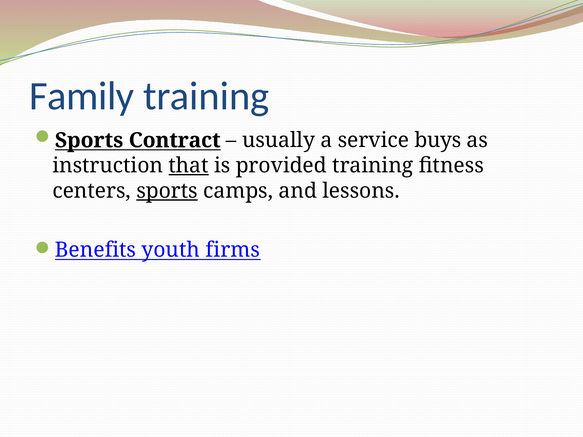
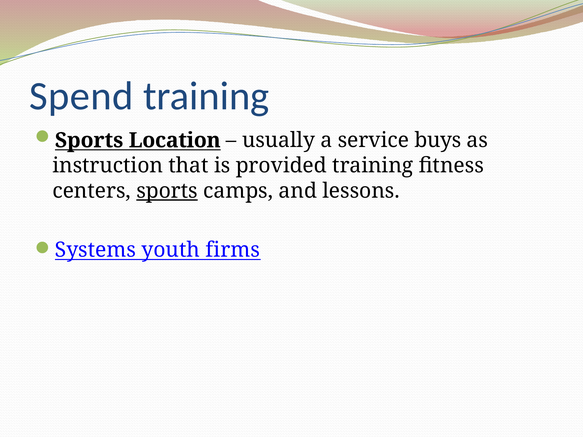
Family: Family -> Spend (81, 96)
Contract: Contract -> Location (175, 140)
that underline: present -> none (189, 166)
Benefits: Benefits -> Systems (95, 250)
